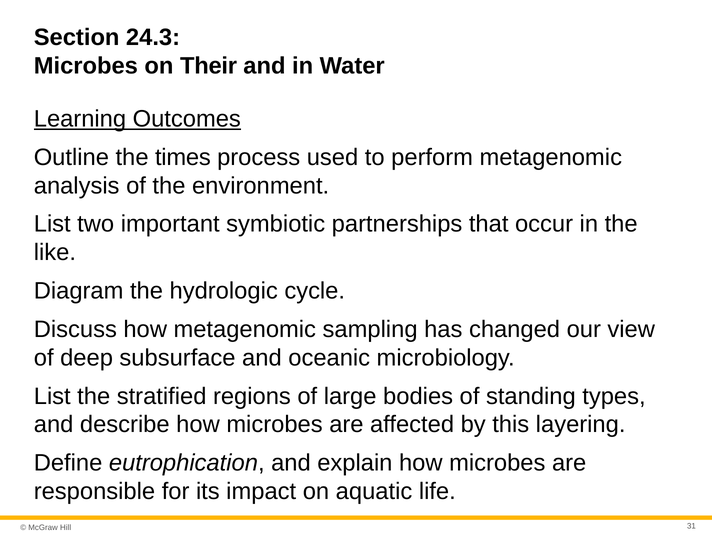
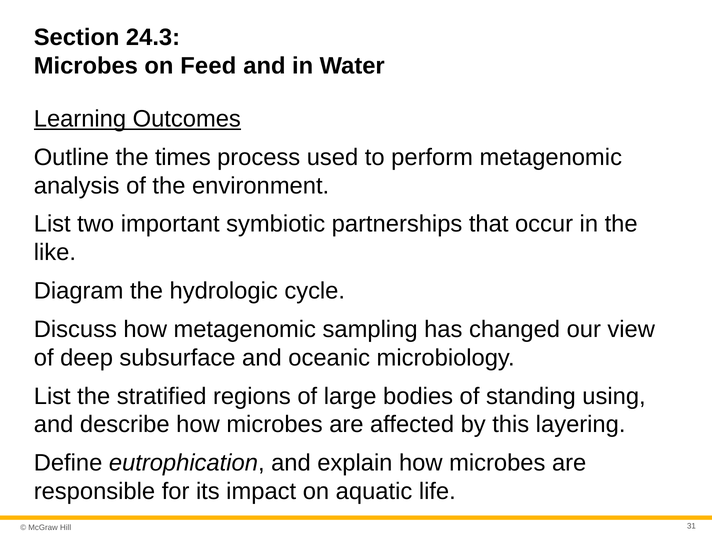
Their: Their -> Feed (208, 66)
types: types -> using (614, 396)
